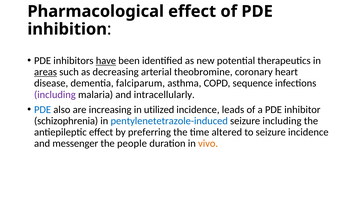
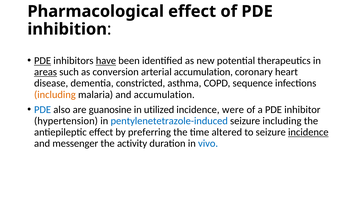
PDE underline: none -> present (43, 61)
decreasing: decreasing -> conversion (116, 72)
arterial theobromine: theobromine -> accumulation (203, 72)
falciparum: falciparum -> constricted (141, 83)
including colour: purple -> orange (55, 95)
and intracellularly: intracellularly -> accumulation (164, 95)
increasing: increasing -> guanosine (110, 110)
leads: leads -> were (233, 110)
schizophrenia: schizophrenia -> hypertension (66, 121)
incidence underline: none -> present (308, 132)
people: people -> activity (132, 143)
vivo colour: orange -> blue (208, 143)
